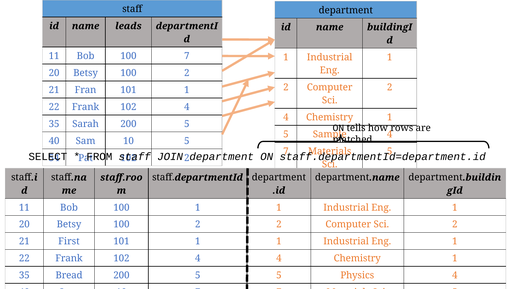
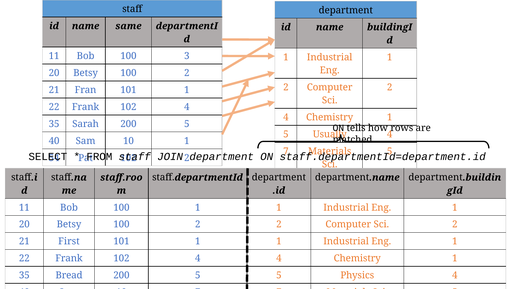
leads: leads -> same (128, 26)
100 7: 7 -> 3 (187, 56)
Sample: Sample -> Usually (330, 134)
10 5: 5 -> 1 (187, 141)
